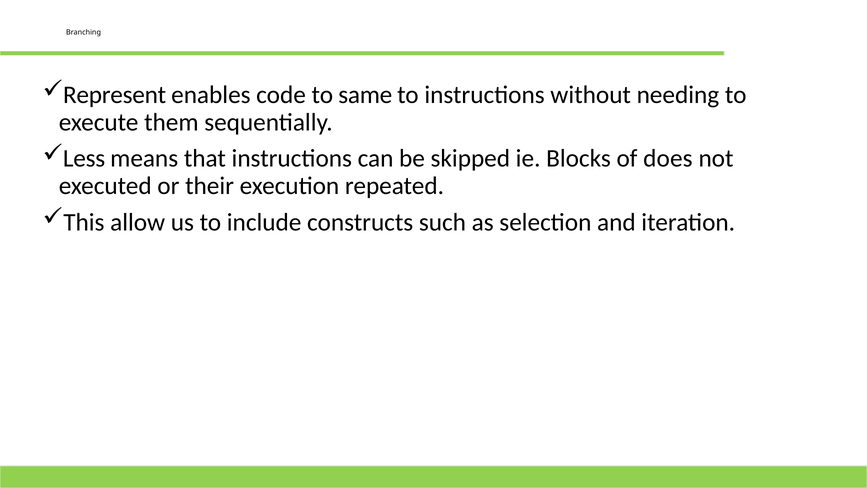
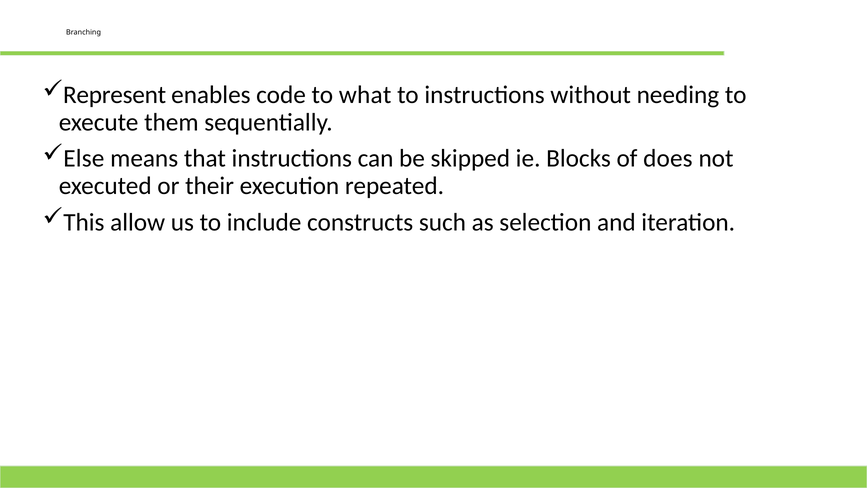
same: same -> what (365, 95)
Less: Less -> Else (84, 158)
